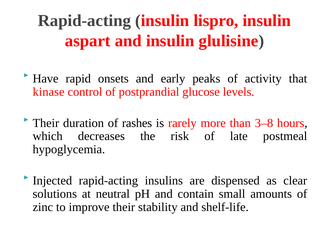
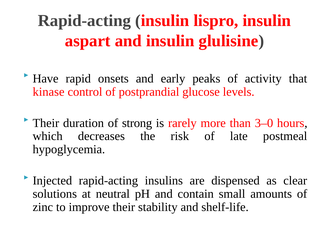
rashes: rashes -> strong (137, 123)
3–8: 3–8 -> 3–0 (264, 123)
